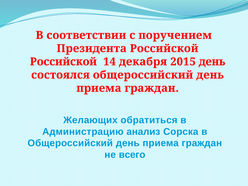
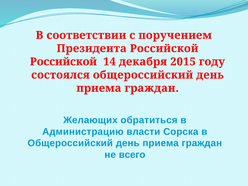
2015 день: день -> году (212, 62)
анализ: анализ -> власти (143, 132)
